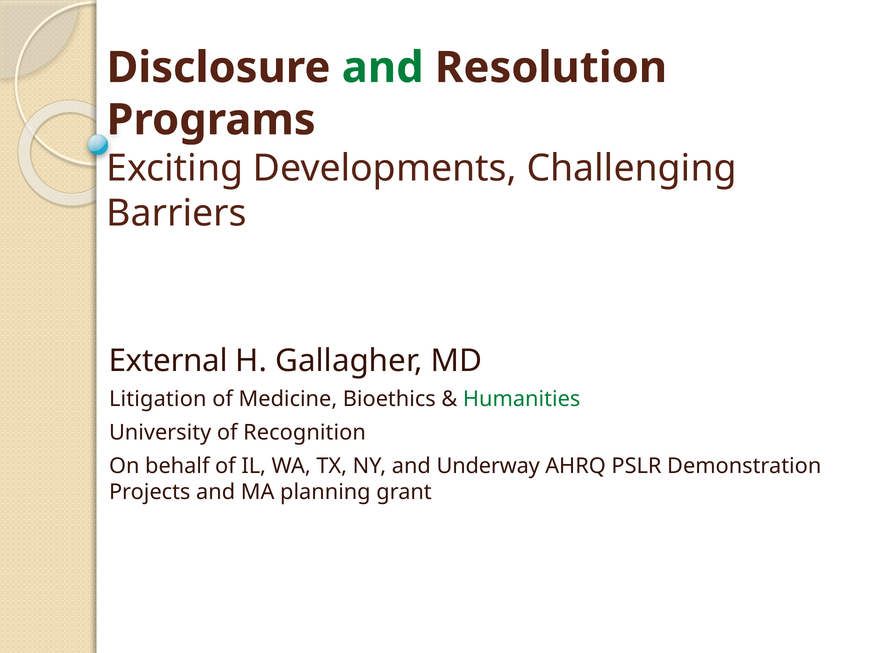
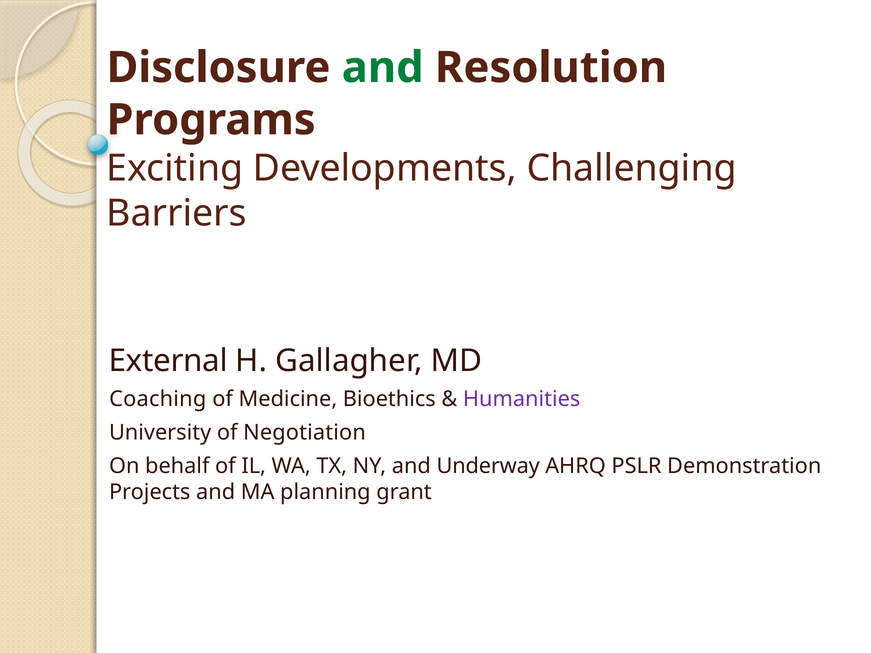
Litigation: Litigation -> Coaching (158, 399)
Humanities colour: green -> purple (522, 399)
Recognition: Recognition -> Negotiation (305, 433)
